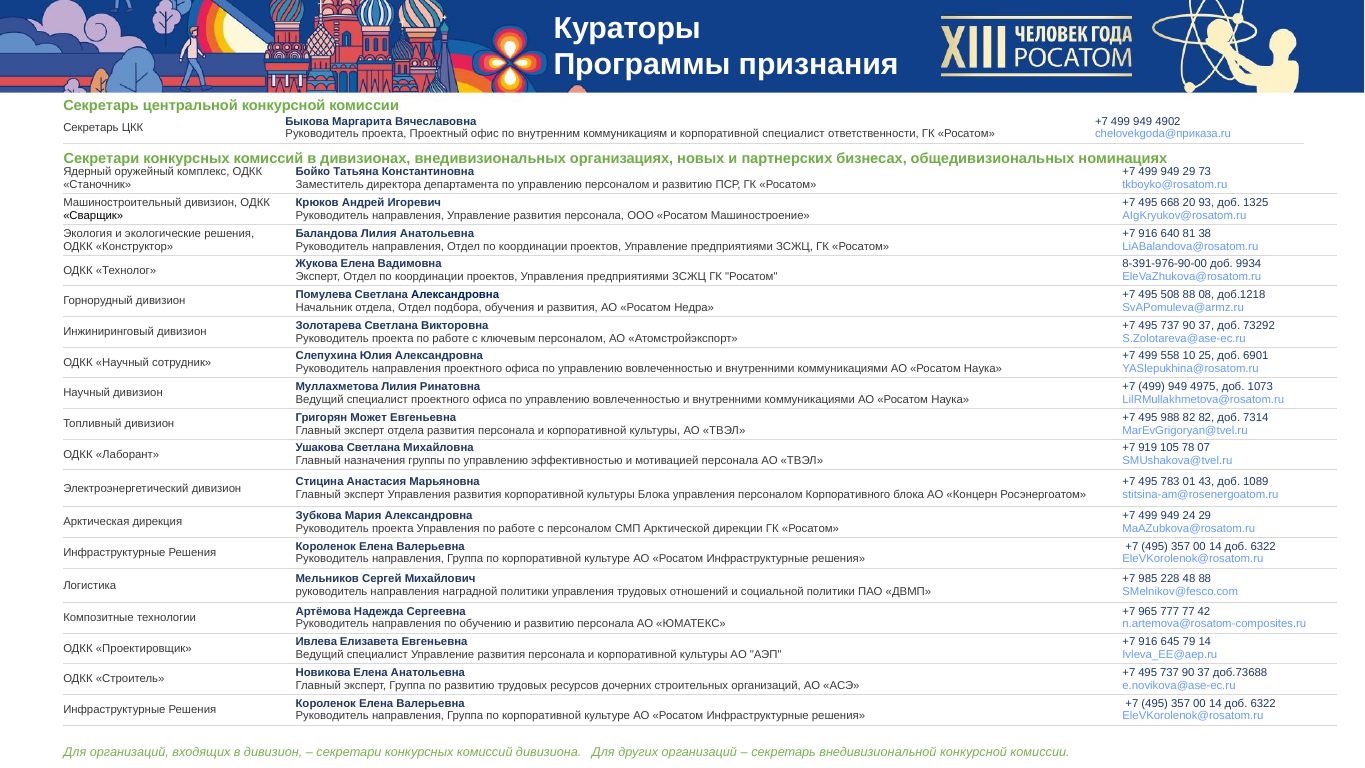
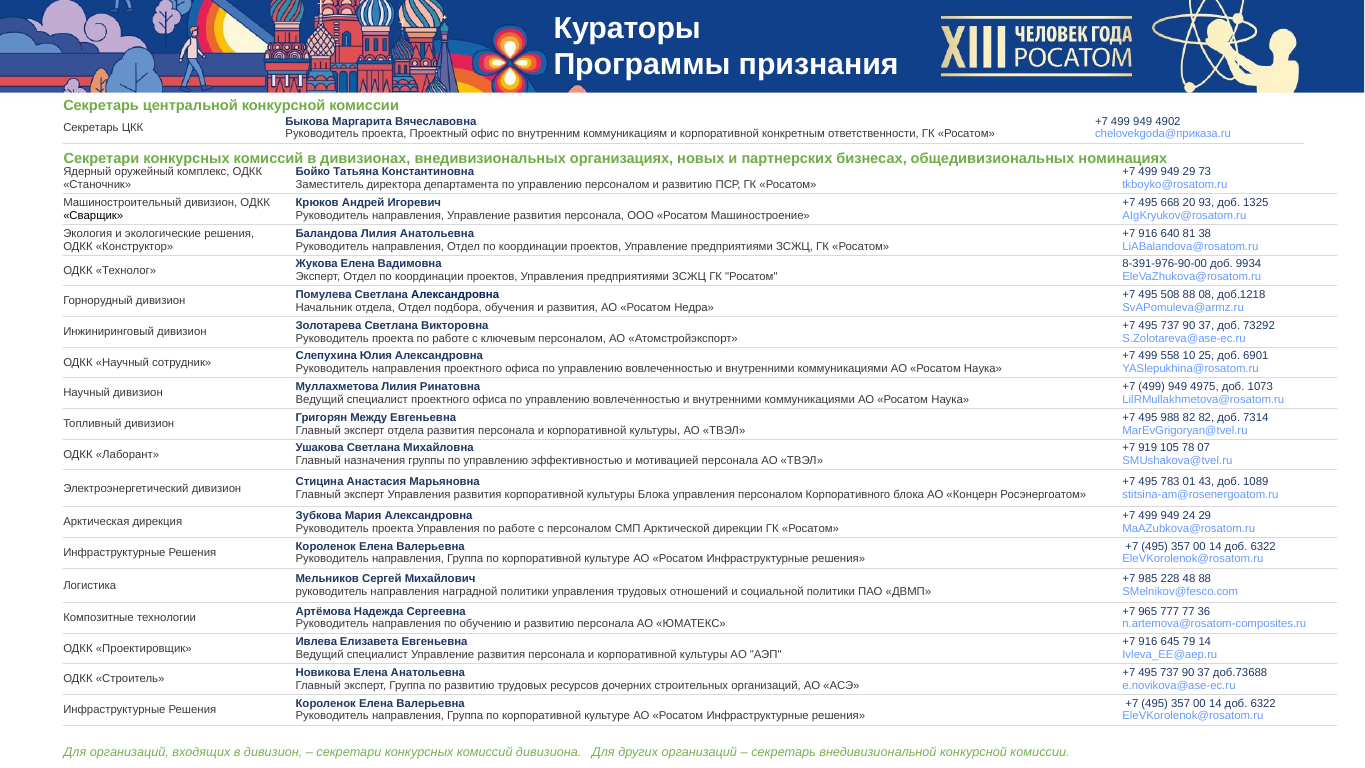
корпоративной специалист: специалист -> конкретным (794, 134)
Может: Может -> Между (369, 417)
42: 42 -> 36 (1204, 611)
